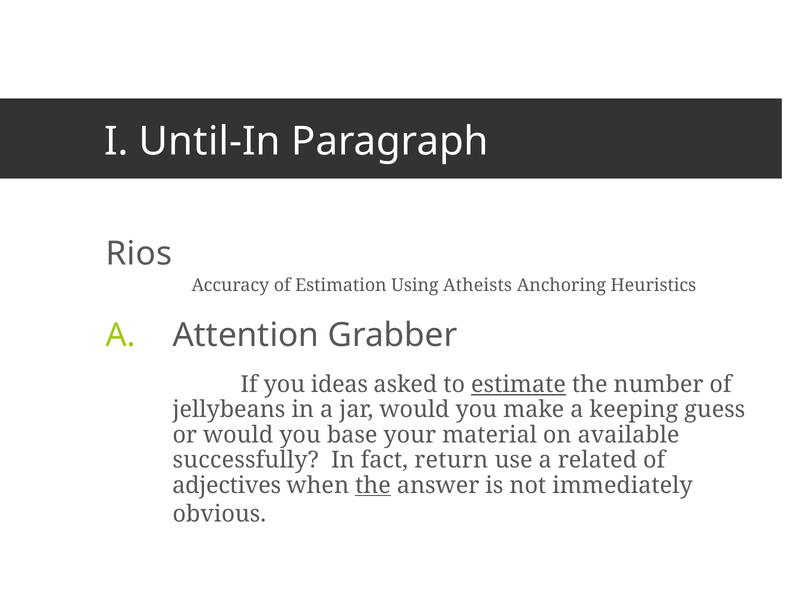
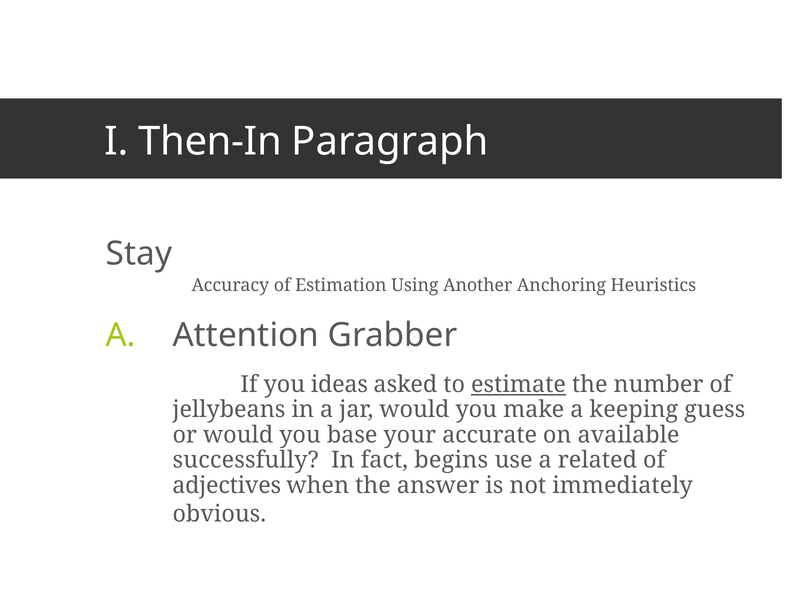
Until-In: Until-In -> Then-In (210, 141)
Rios: Rios -> Stay (139, 254)
Atheists: Atheists -> Another (478, 286)
material: material -> accurate (490, 435)
return: return -> begins (451, 461)
the underline: present -> none (373, 486)
